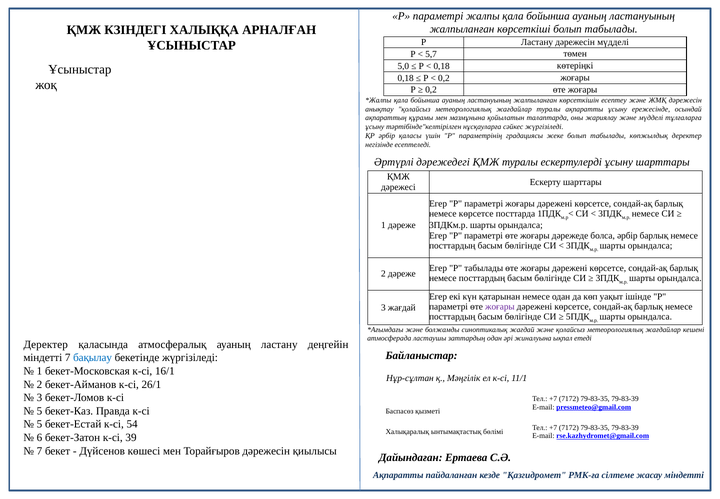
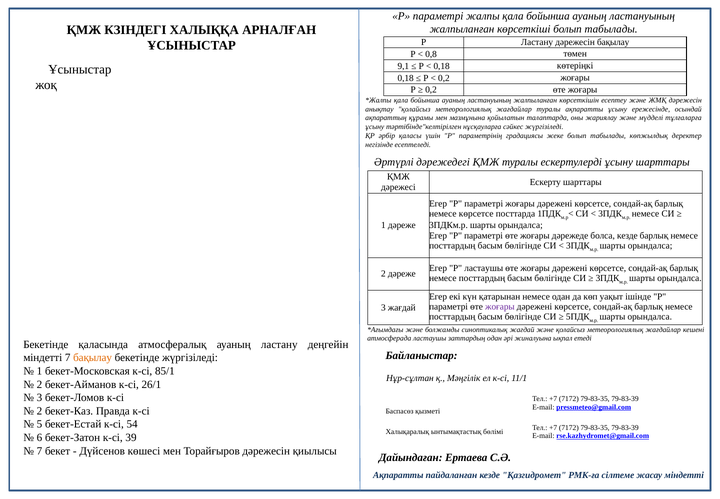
дәрежесін мүдделі: мүдделі -> бақылау (613, 42)
5,7: 5,7 -> 0,8 (431, 54)
5,0: 5,0 -> 9,1 (403, 66)
болса әрбір: әрбір -> кезде (627, 235)
Р табылады: табылады -> ластаушы (484, 268)
Деректер: Деректер -> Бекетінде (46, 344)
бақылау colour: blue -> orange (93, 357)
16/1: 16/1 -> 85/1 (165, 371)
5: 5 -> 2 (39, 411)
